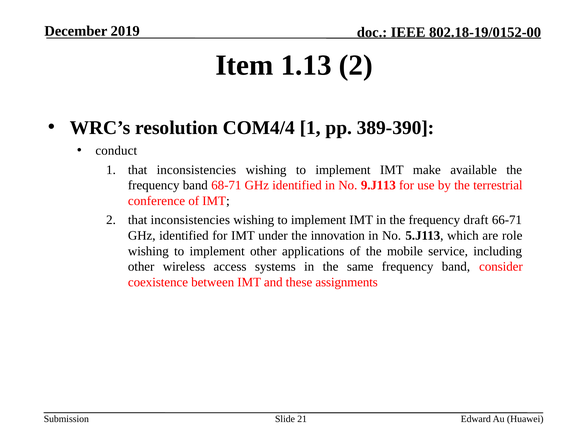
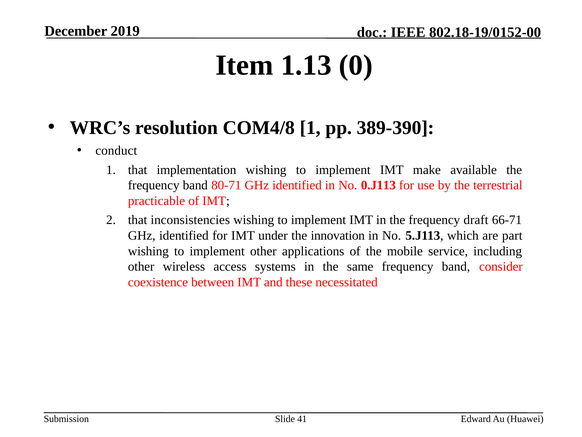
1.13 2: 2 -> 0 (356, 65)
COM4/4: COM4/4 -> COM4/8 (259, 127)
1 that inconsistencies: inconsistencies -> implementation (197, 170)
68-71: 68-71 -> 80-71 (226, 185)
9.J113: 9.J113 -> 0.J113 (378, 185)
conference: conference -> practicable (157, 201)
role: role -> part (512, 235)
assignments: assignments -> necessitated (347, 282)
21: 21 -> 41 (302, 419)
